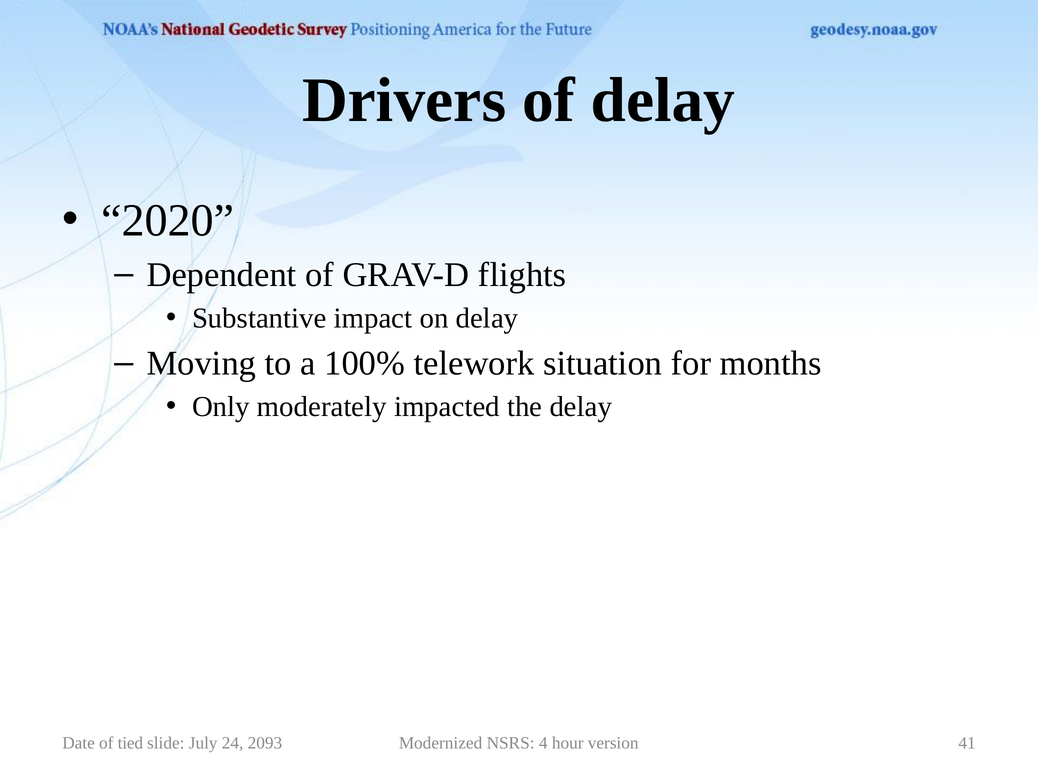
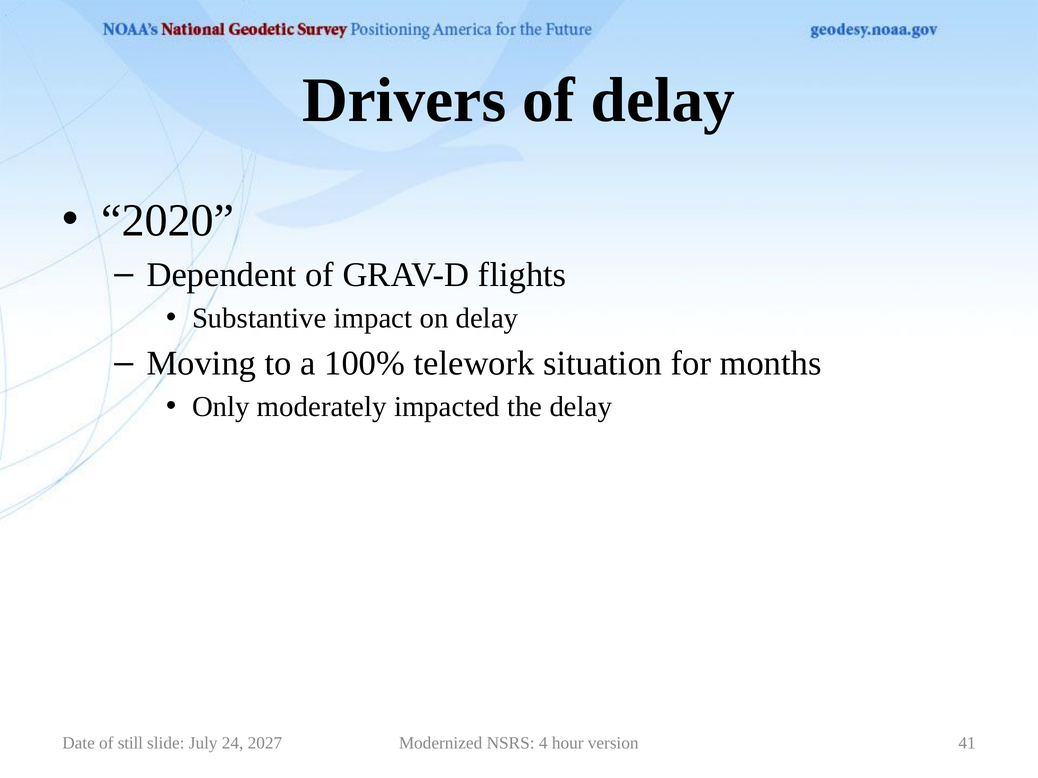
tied: tied -> still (130, 743)
2093: 2093 -> 2027 (265, 743)
